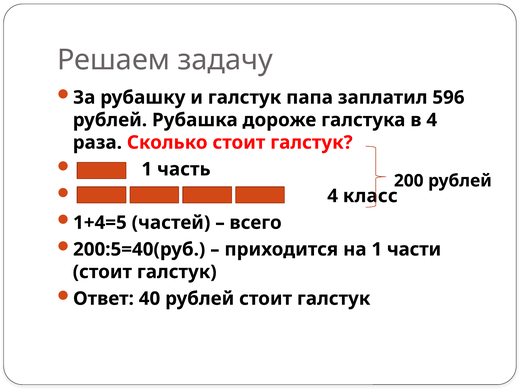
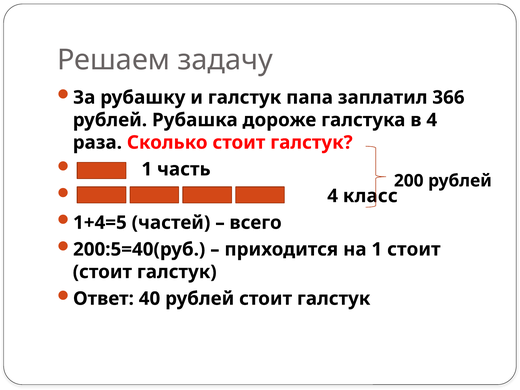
596: 596 -> 366 (448, 97)
1 части: части -> стоит (414, 249)
